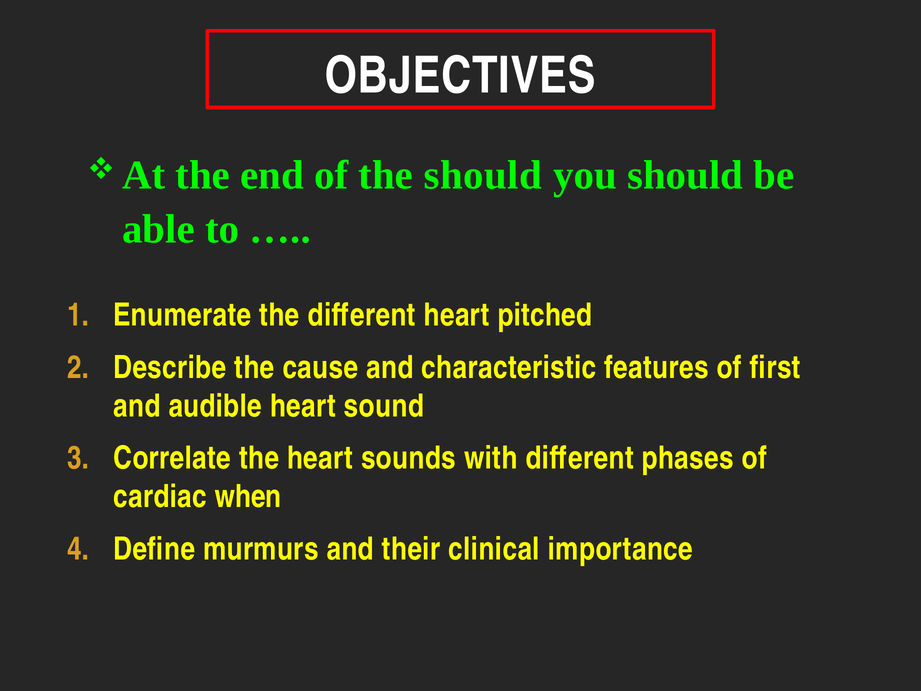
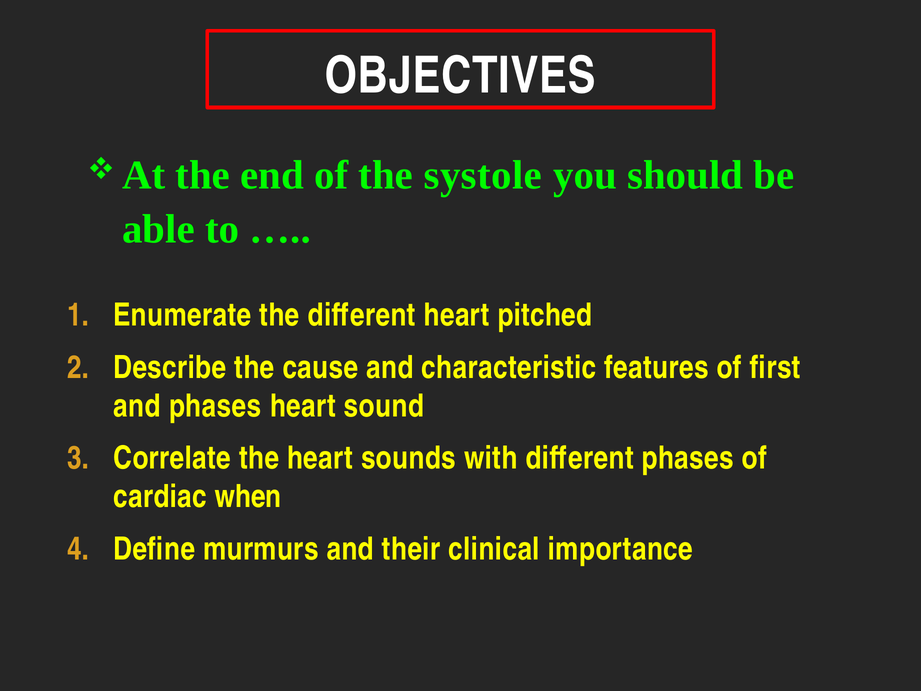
the should: should -> systole (483, 175)
and audible: audible -> phases (215, 406)
